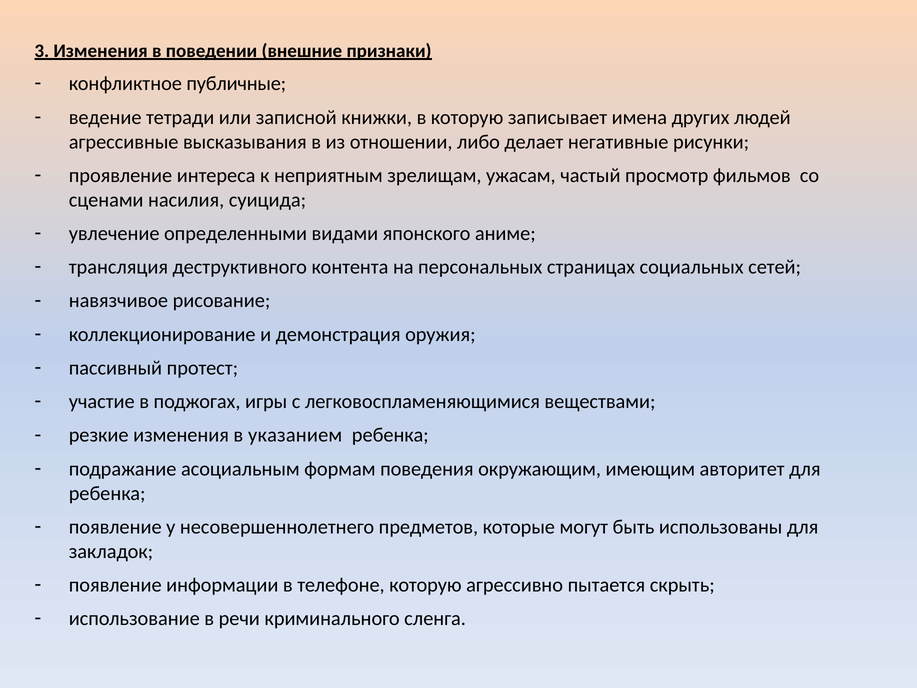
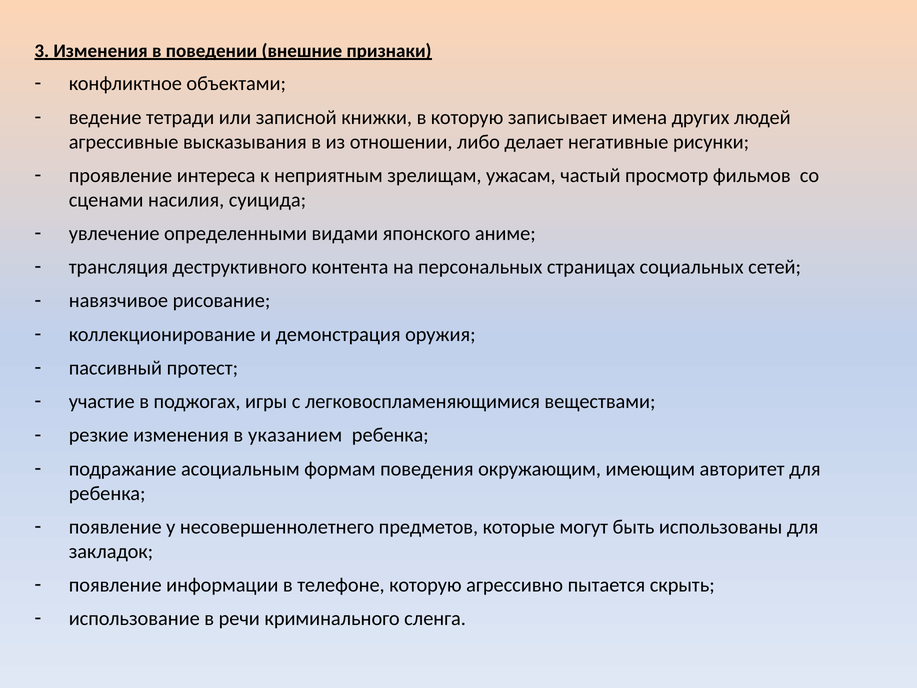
публичные: публичные -> объектами (236, 84)
